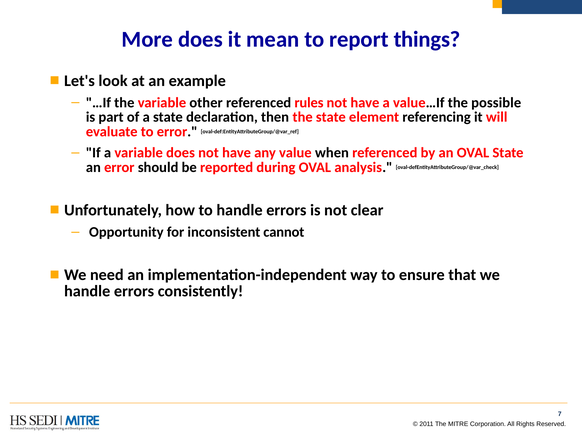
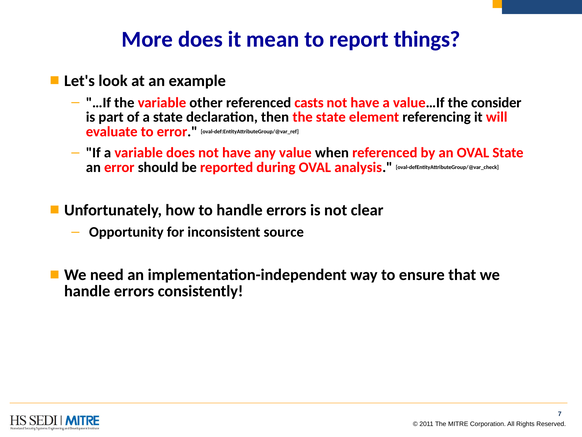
rules: rules -> casts (309, 102)
possible: possible -> consider (496, 102)
cannot: cannot -> source (284, 232)
